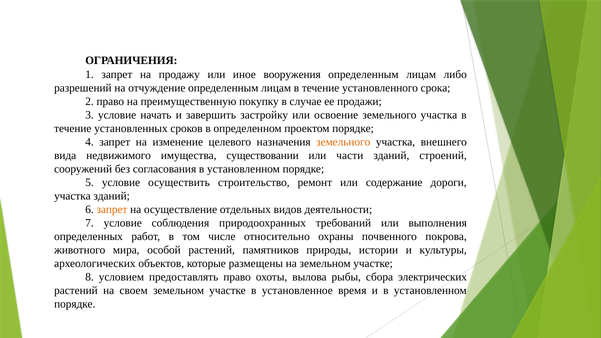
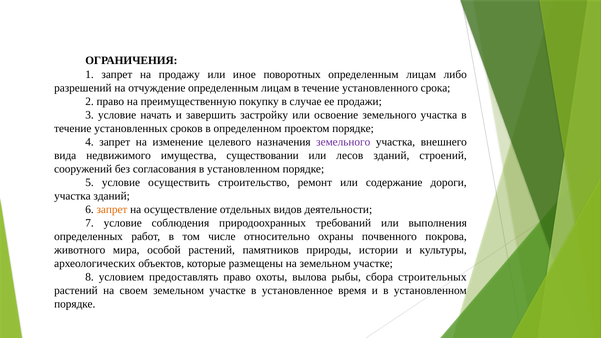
вооружения: вооружения -> поворотных (292, 74)
земельного colour: orange -> purple (343, 142)
части: части -> лесов (350, 155)
электрических: электрических -> строительных (432, 277)
